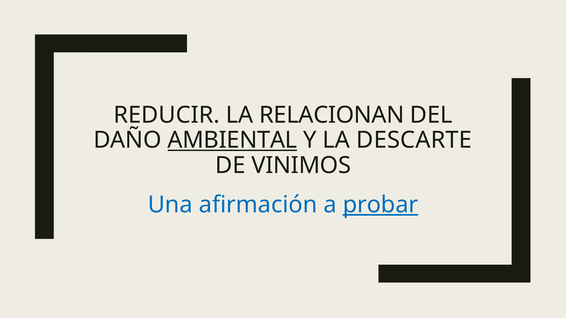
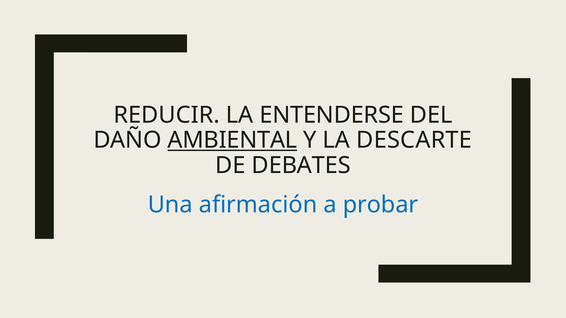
RELACIONAN: RELACIONAN -> ENTENDERSE (332, 115)
VINIMOS: VINIMOS -> DEBATES (301, 165)
probar underline: present -> none (380, 205)
